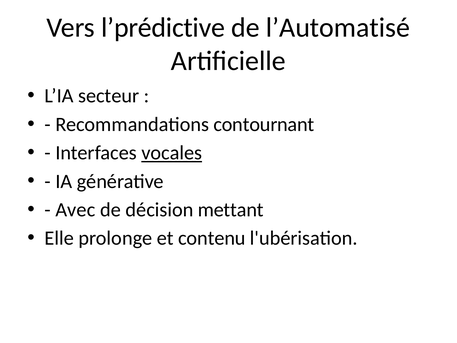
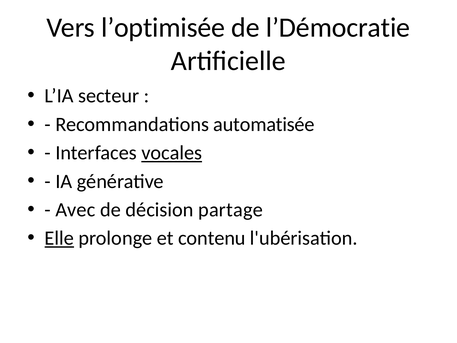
l’prédictive: l’prédictive -> l’optimisée (163, 27)
l’Automatisé: l’Automatisé -> l’Démocratie (338, 27)
contournant: contournant -> automatisée (264, 124)
mettant: mettant -> partage (230, 210)
Elle underline: none -> present (59, 238)
